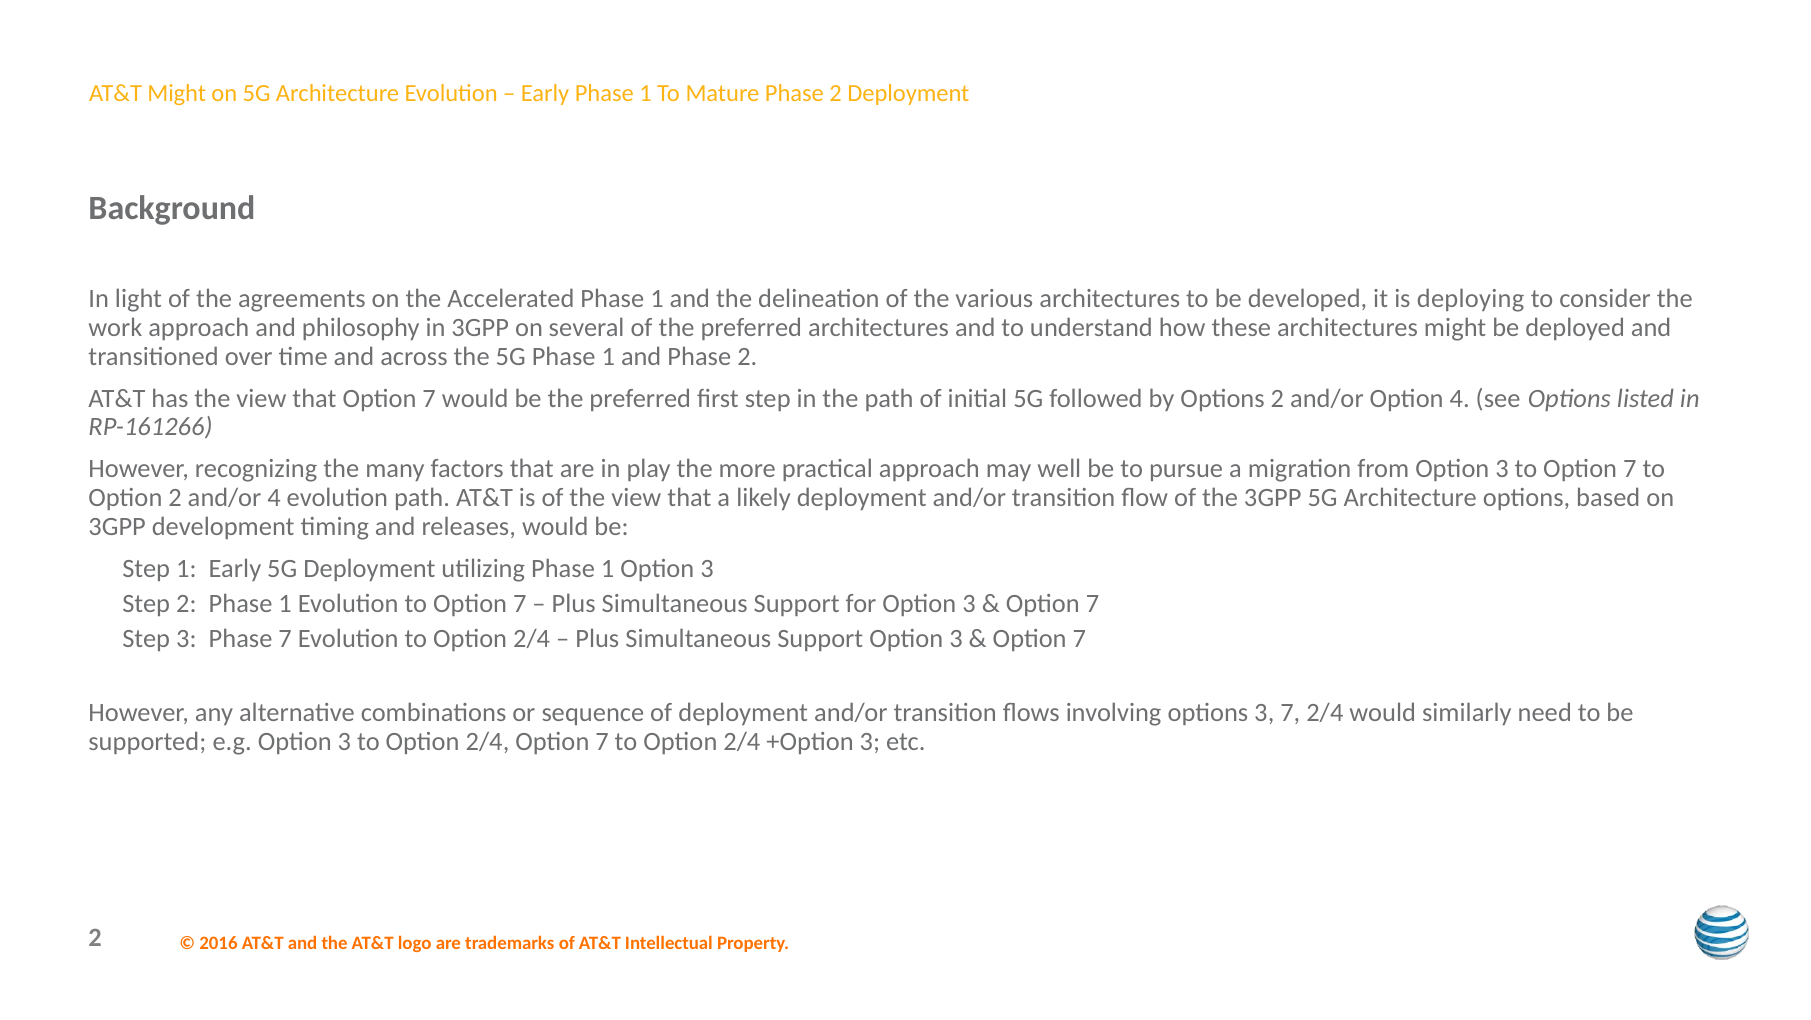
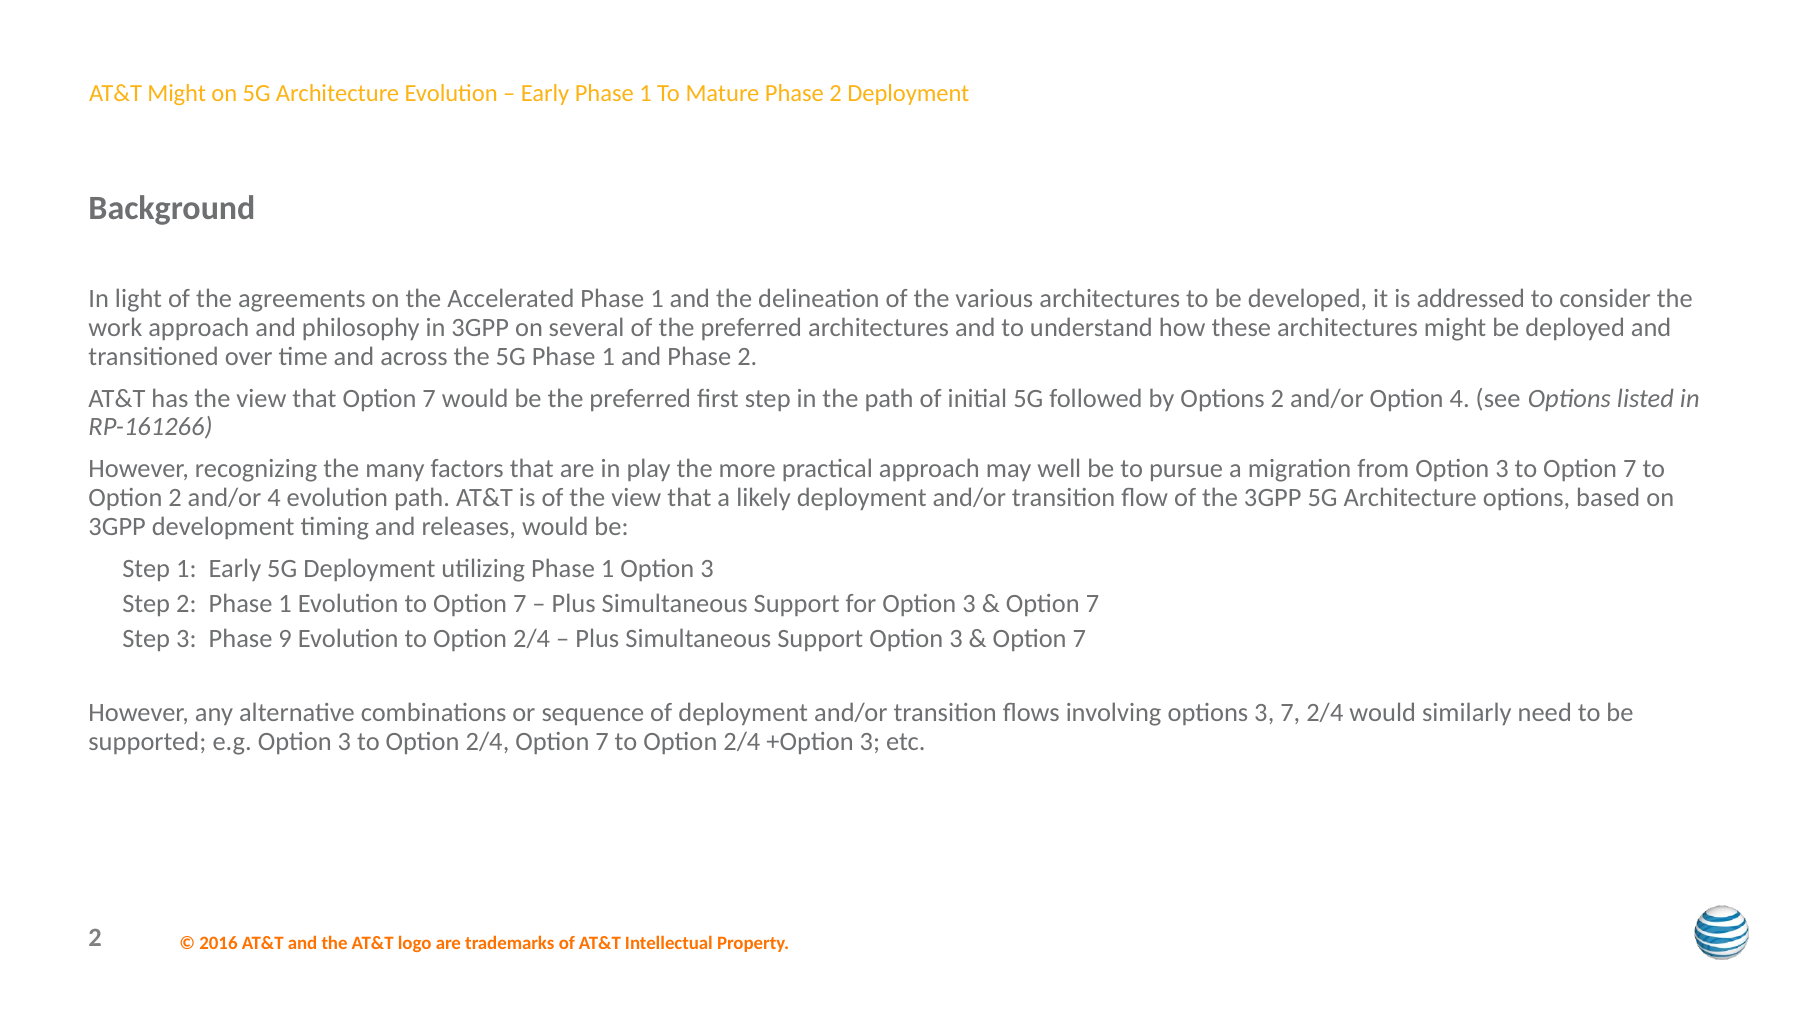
deploying: deploying -> addressed (1471, 299)
Phase 7: 7 -> 9 (285, 639)
